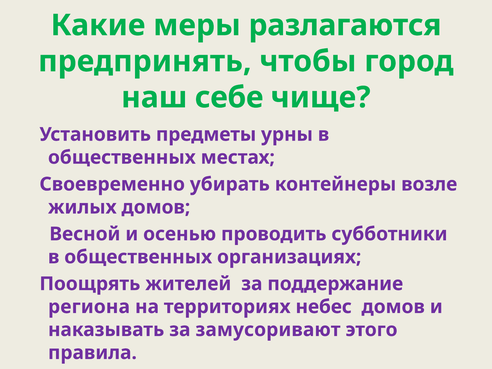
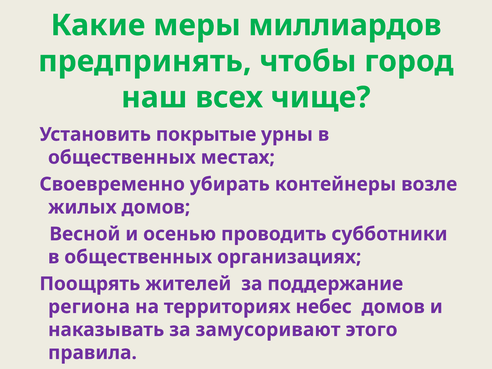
разлагаются: разлагаются -> миллиардов (345, 25)
себе: себе -> всех (229, 97)
предметы: предметы -> покрытые (206, 134)
